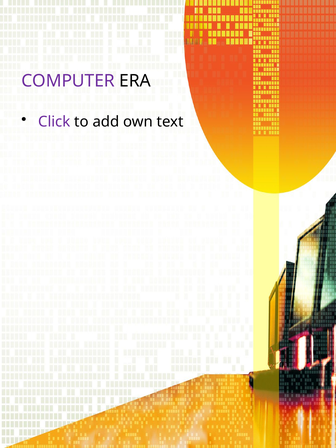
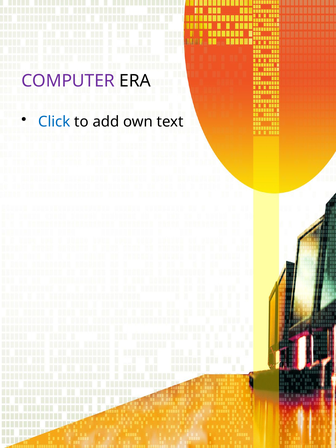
Click colour: purple -> blue (54, 122)
